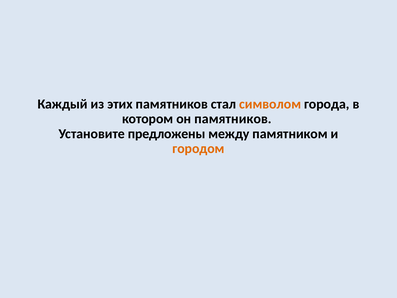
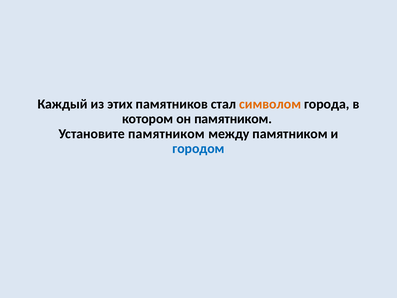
он памятников: памятников -> памятником (233, 119)
Установите предложены: предложены -> памятником (166, 134)
городом colour: orange -> blue (199, 149)
